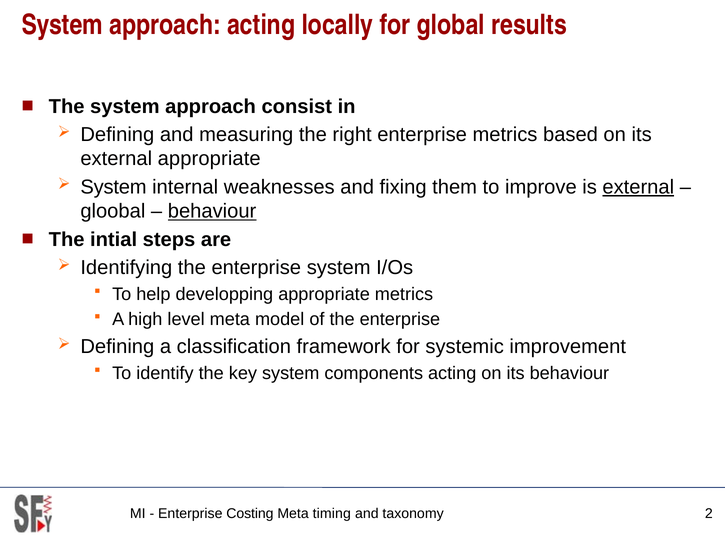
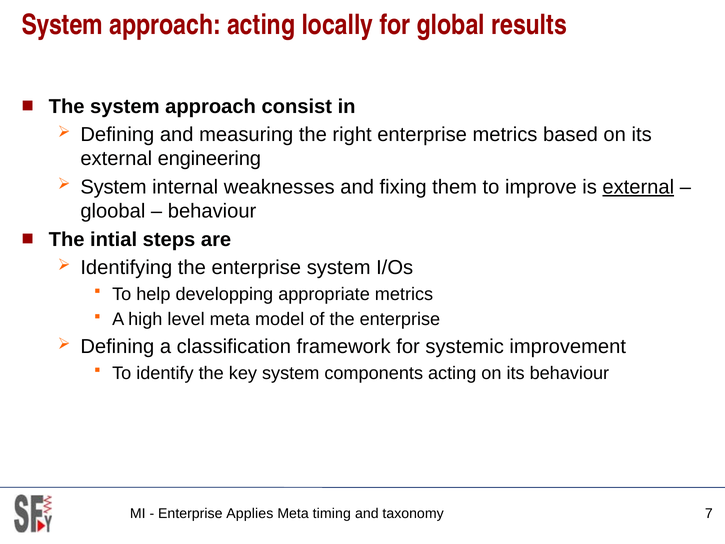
external appropriate: appropriate -> engineering (209, 159)
behaviour underline: present -> none (212, 211)
Costing: Costing -> Applies (250, 513)
2: 2 -> 7 (709, 513)
